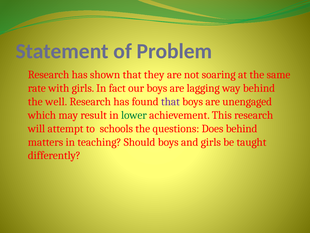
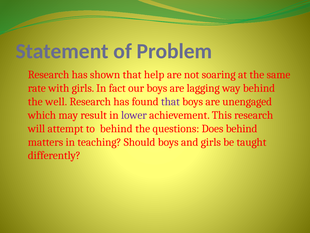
they: they -> help (154, 75)
lower colour: green -> purple (134, 115)
to schools: schools -> behind (116, 128)
